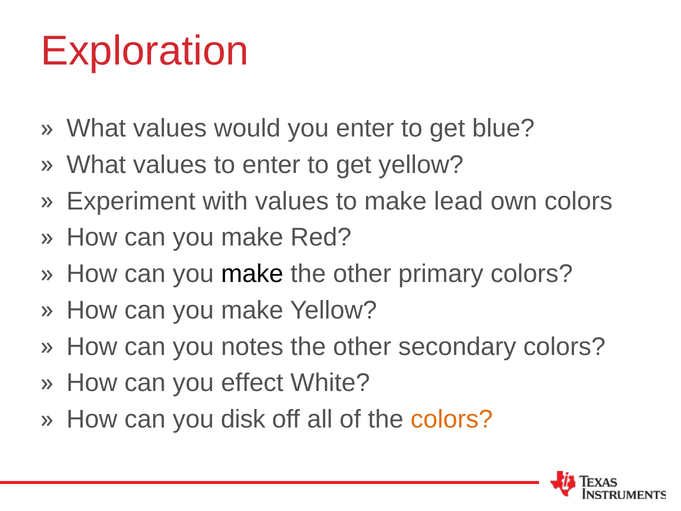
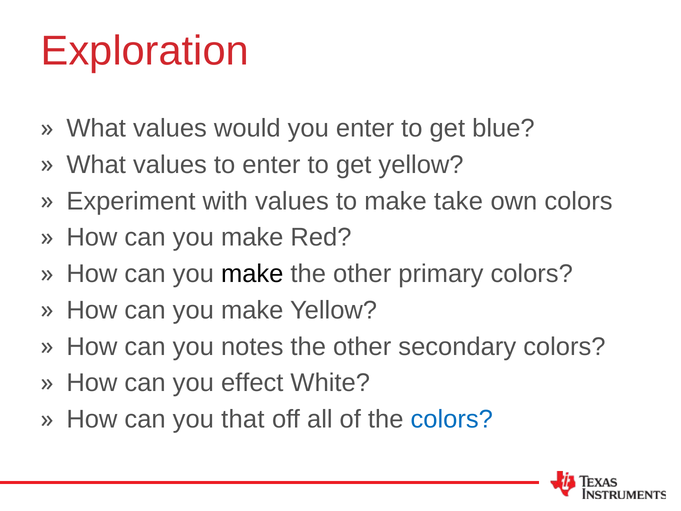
lead: lead -> take (458, 201)
disk: disk -> that (243, 419)
colors colour: orange -> blue (452, 419)
